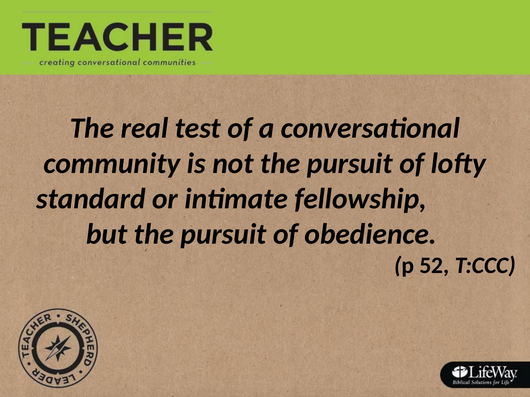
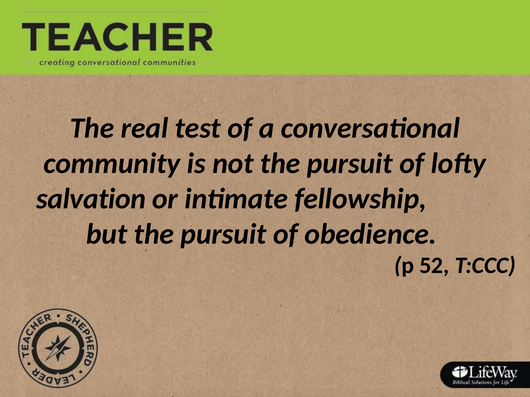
standard: standard -> salvation (91, 199)
